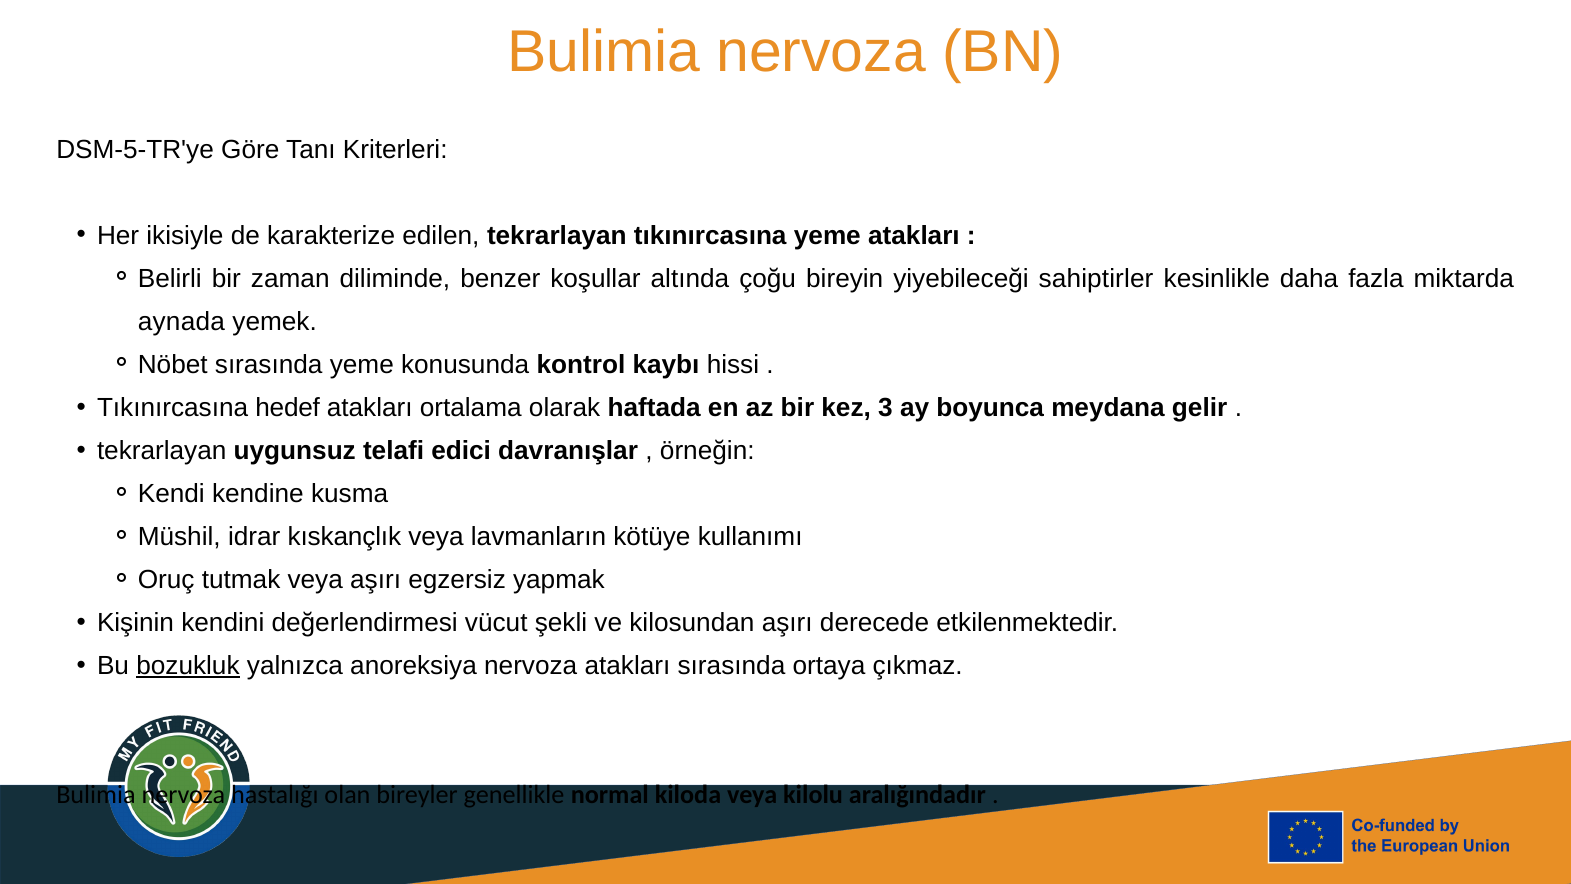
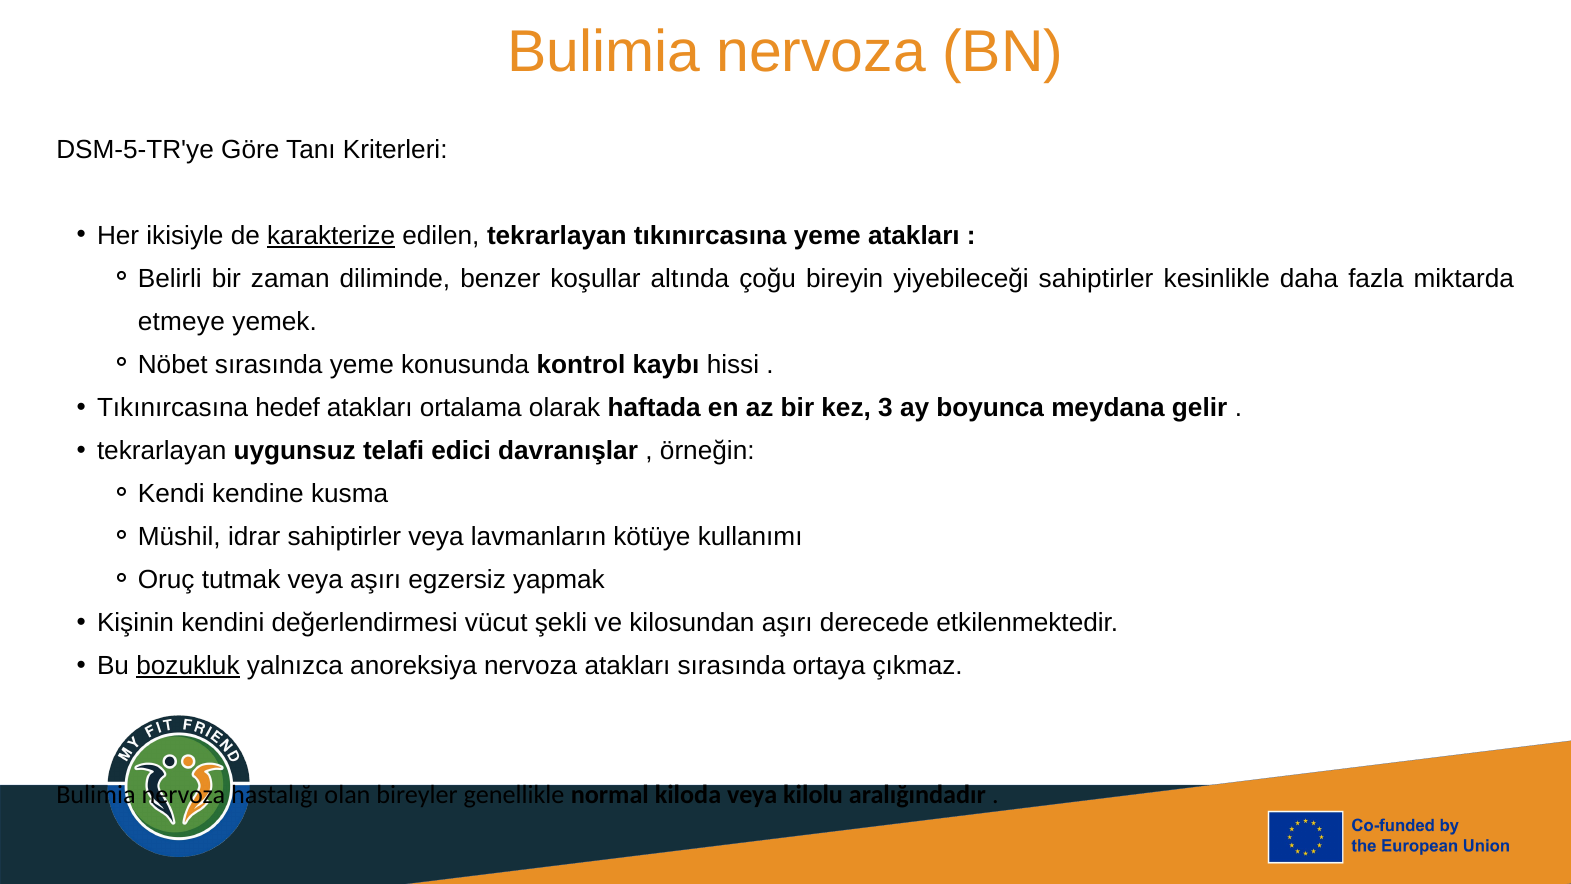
karakterize underline: none -> present (331, 236)
aynada: aynada -> etmeye (181, 322)
idrar kıskançlık: kıskançlık -> sahiptirler (344, 537)
